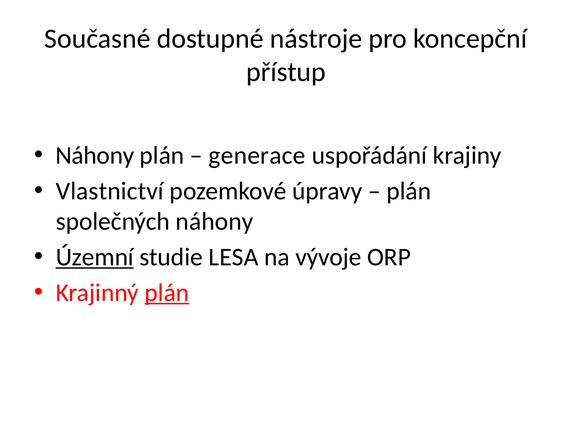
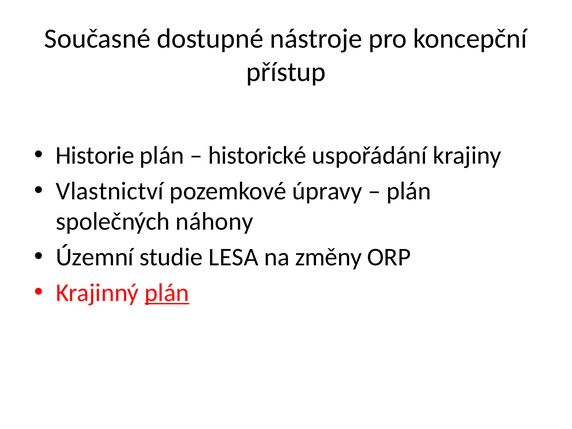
Náhony: Náhony -> Historie (95, 155)
generace: generace -> historické (257, 155)
Územní underline: present -> none (95, 257)
vývoje: vývoje -> změny (329, 257)
